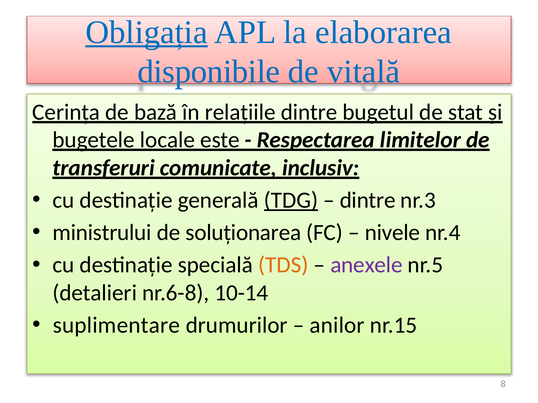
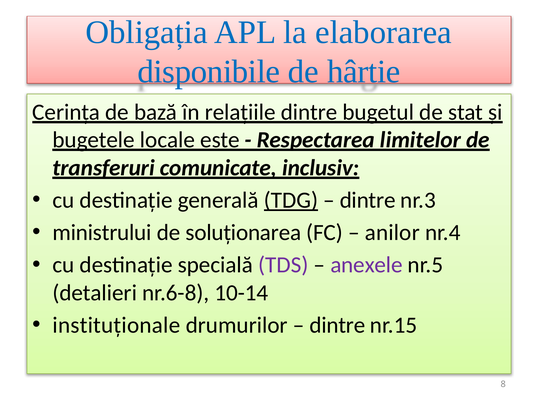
Obligația underline: present -> none (147, 32)
vitală: vitală -> hârtie (364, 72)
nivele: nivele -> anilor (392, 233)
TDS colour: orange -> purple (283, 265)
suplimentare: suplimentare -> instituționale (116, 326)
anilor: anilor -> dintre (337, 326)
